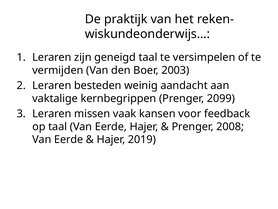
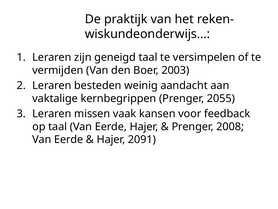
2099: 2099 -> 2055 (221, 98)
2019: 2019 -> 2091 (142, 139)
